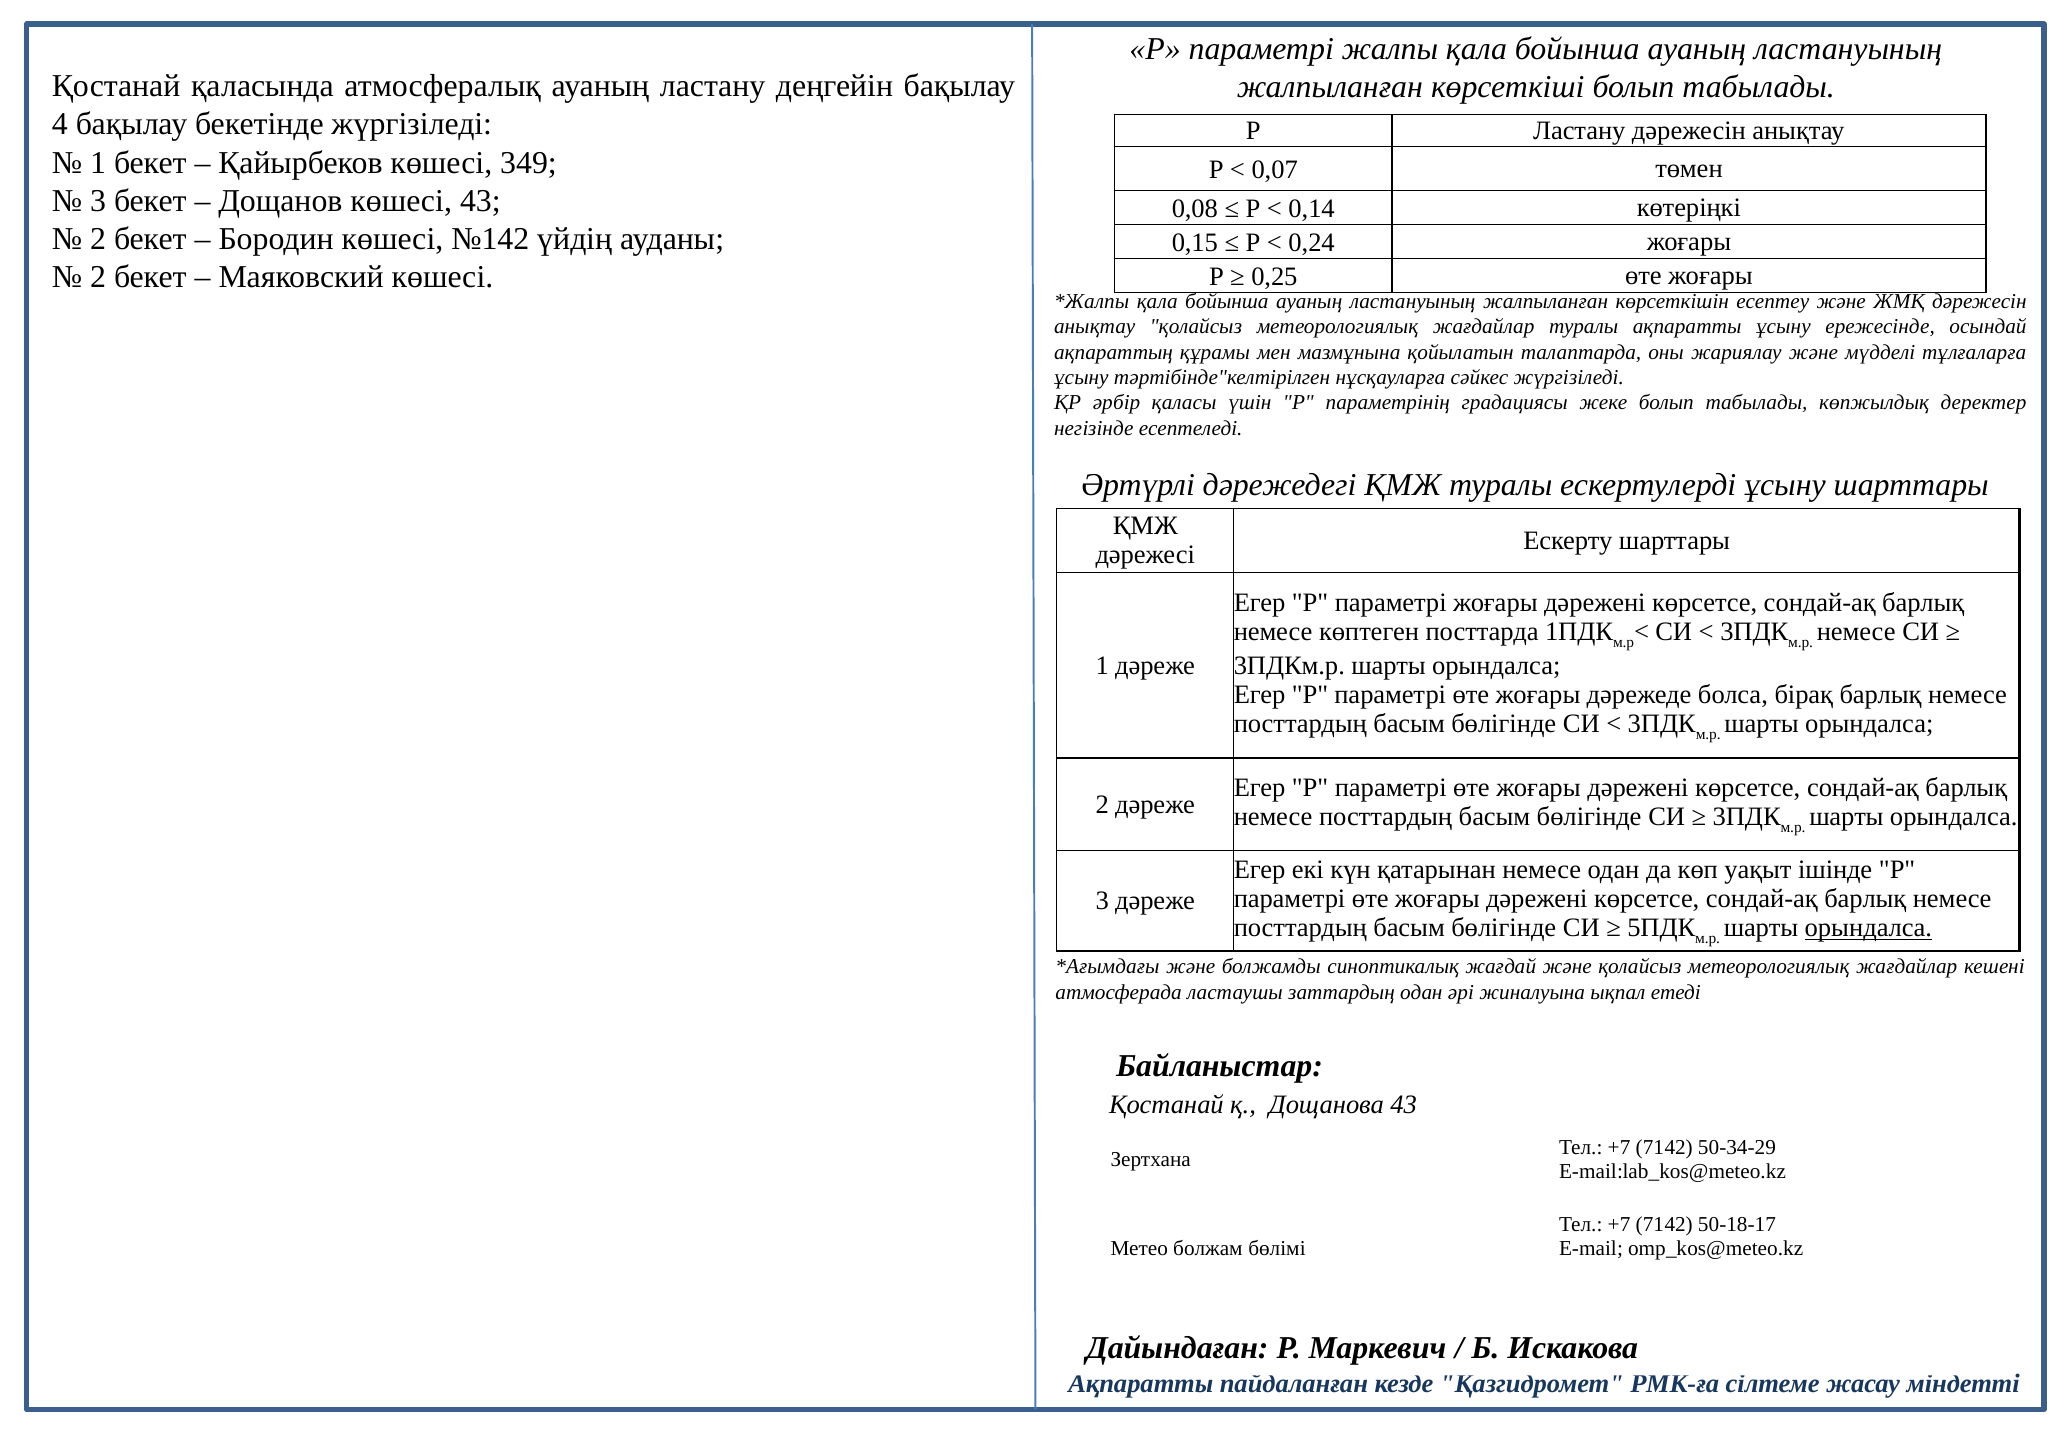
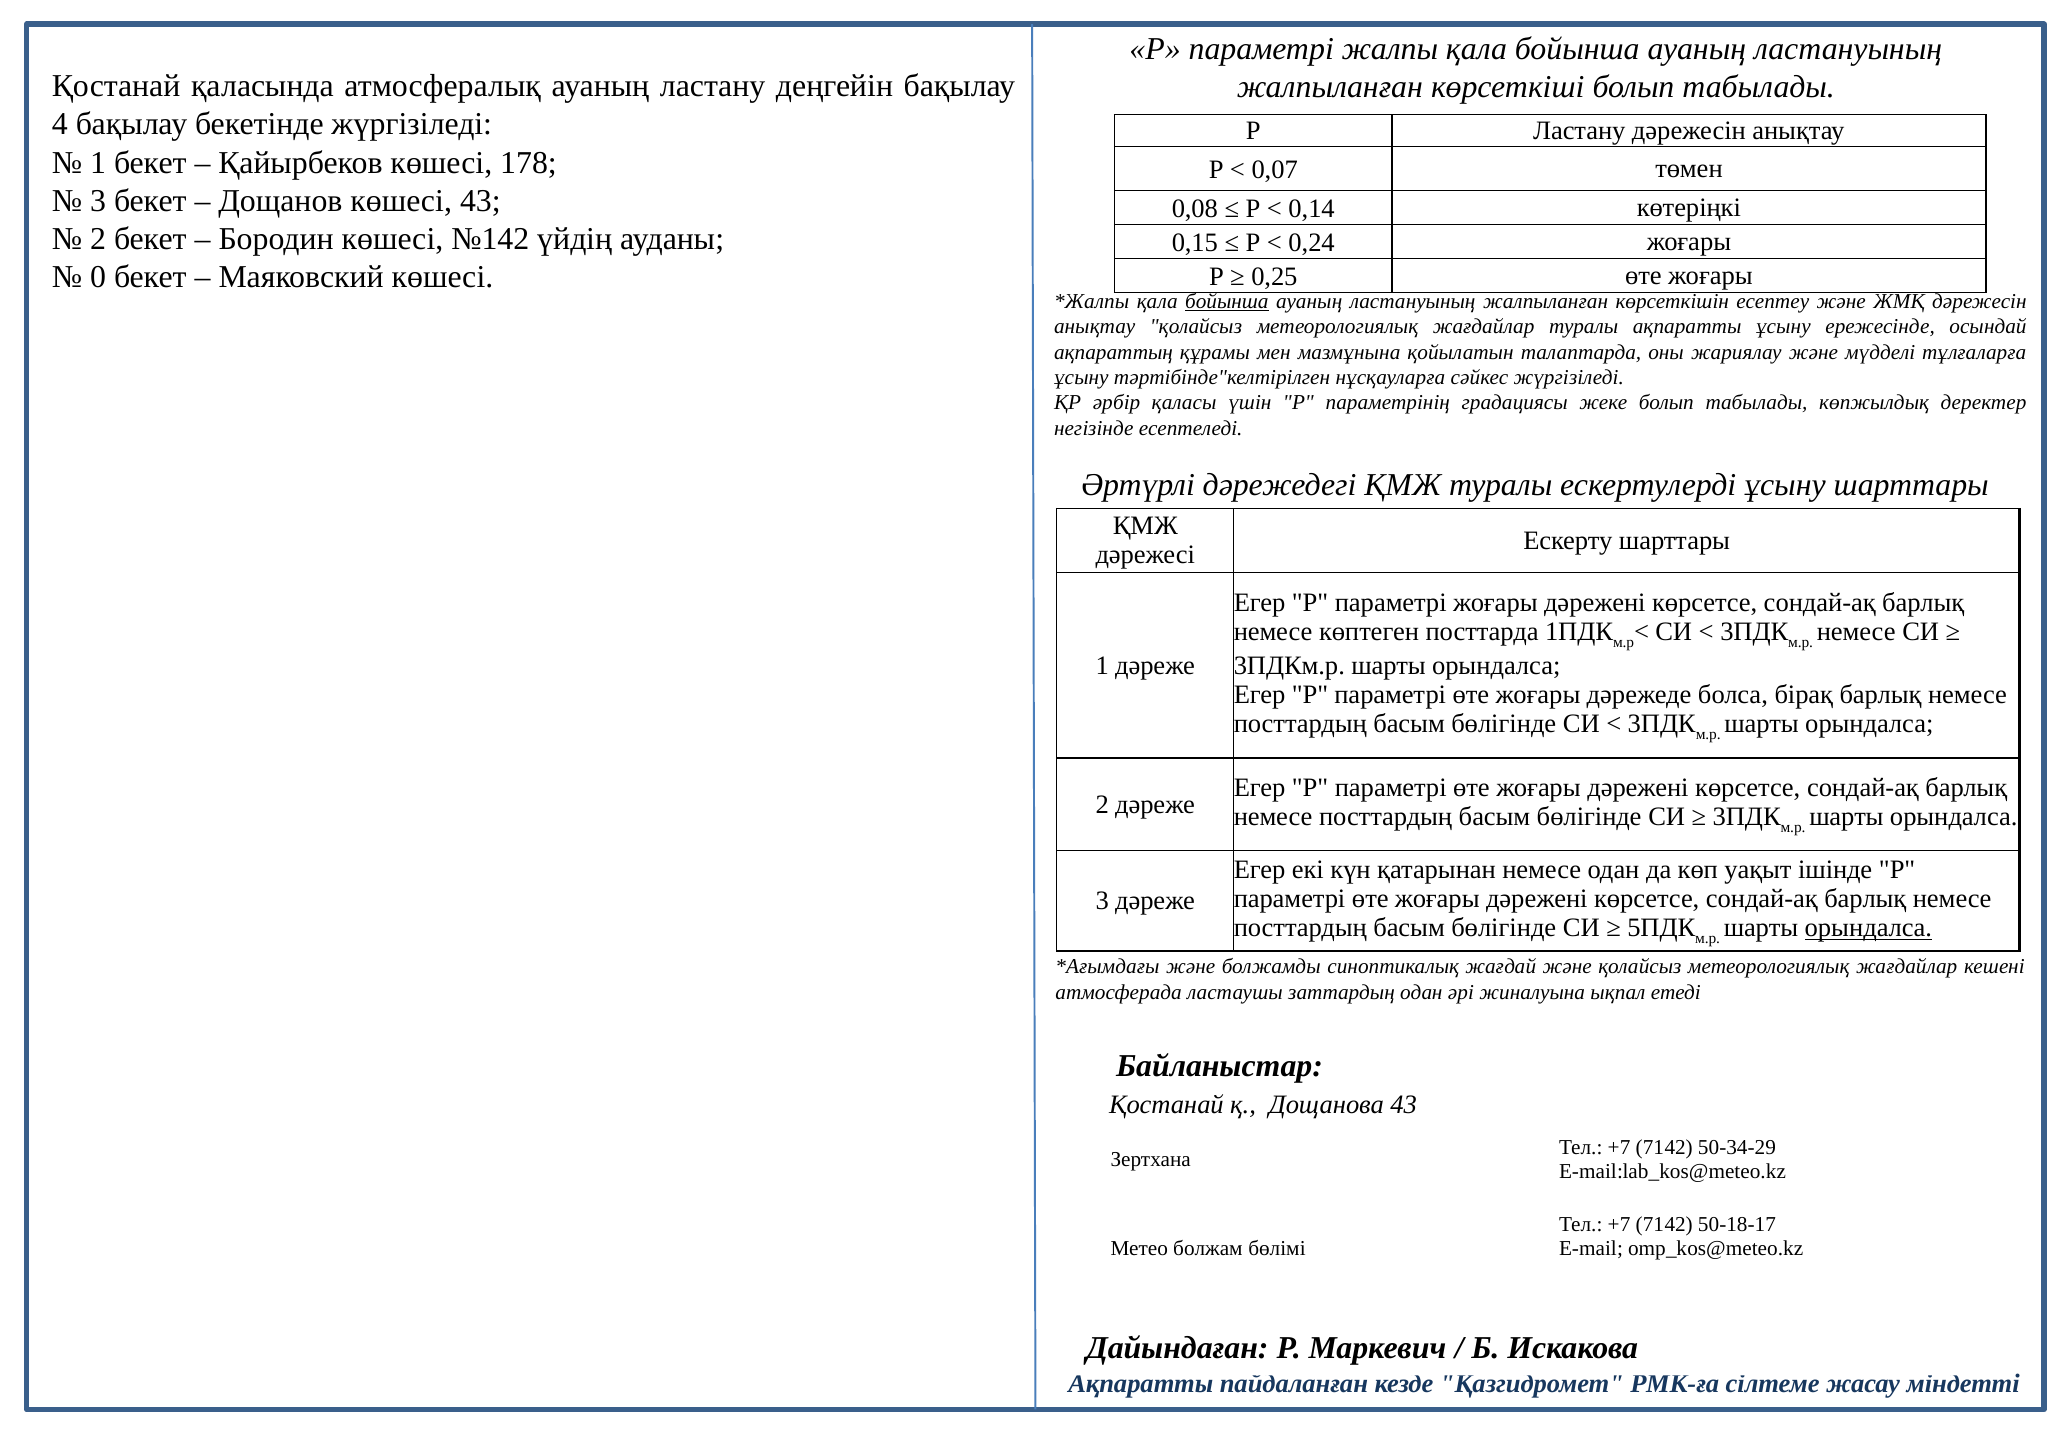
349: 349 -> 178 (528, 163)
2: 2 -> 0 (98, 277)
бойынша underline: none -> present (1227, 301)
